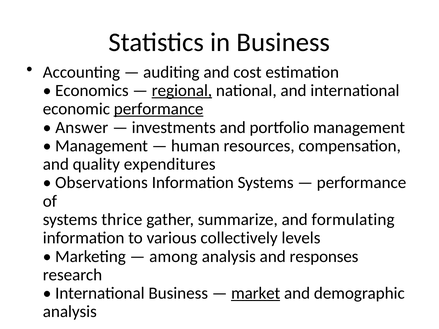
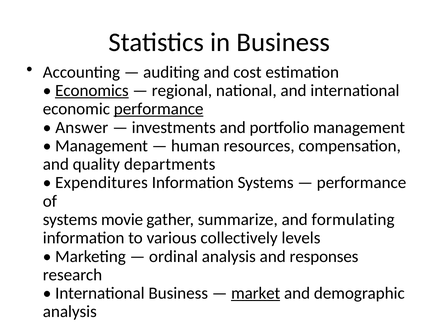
Economics underline: none -> present (92, 91)
regional underline: present -> none (182, 91)
expenditures: expenditures -> departments (170, 164)
Observations: Observations -> Expenditures (101, 183)
thrice: thrice -> movie (122, 220)
among: among -> ordinal (173, 257)
